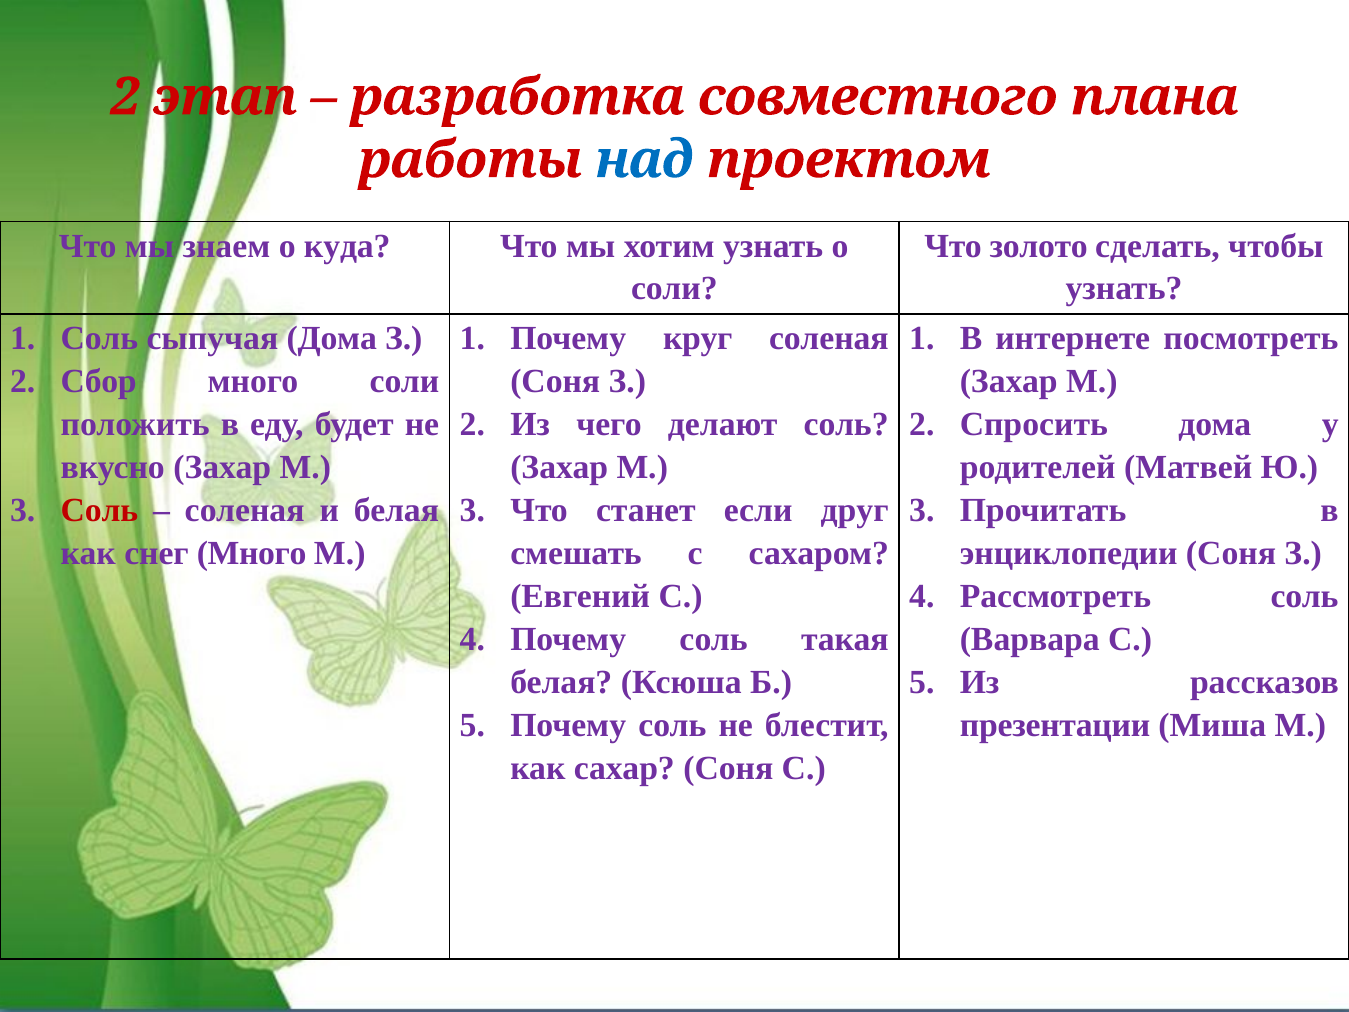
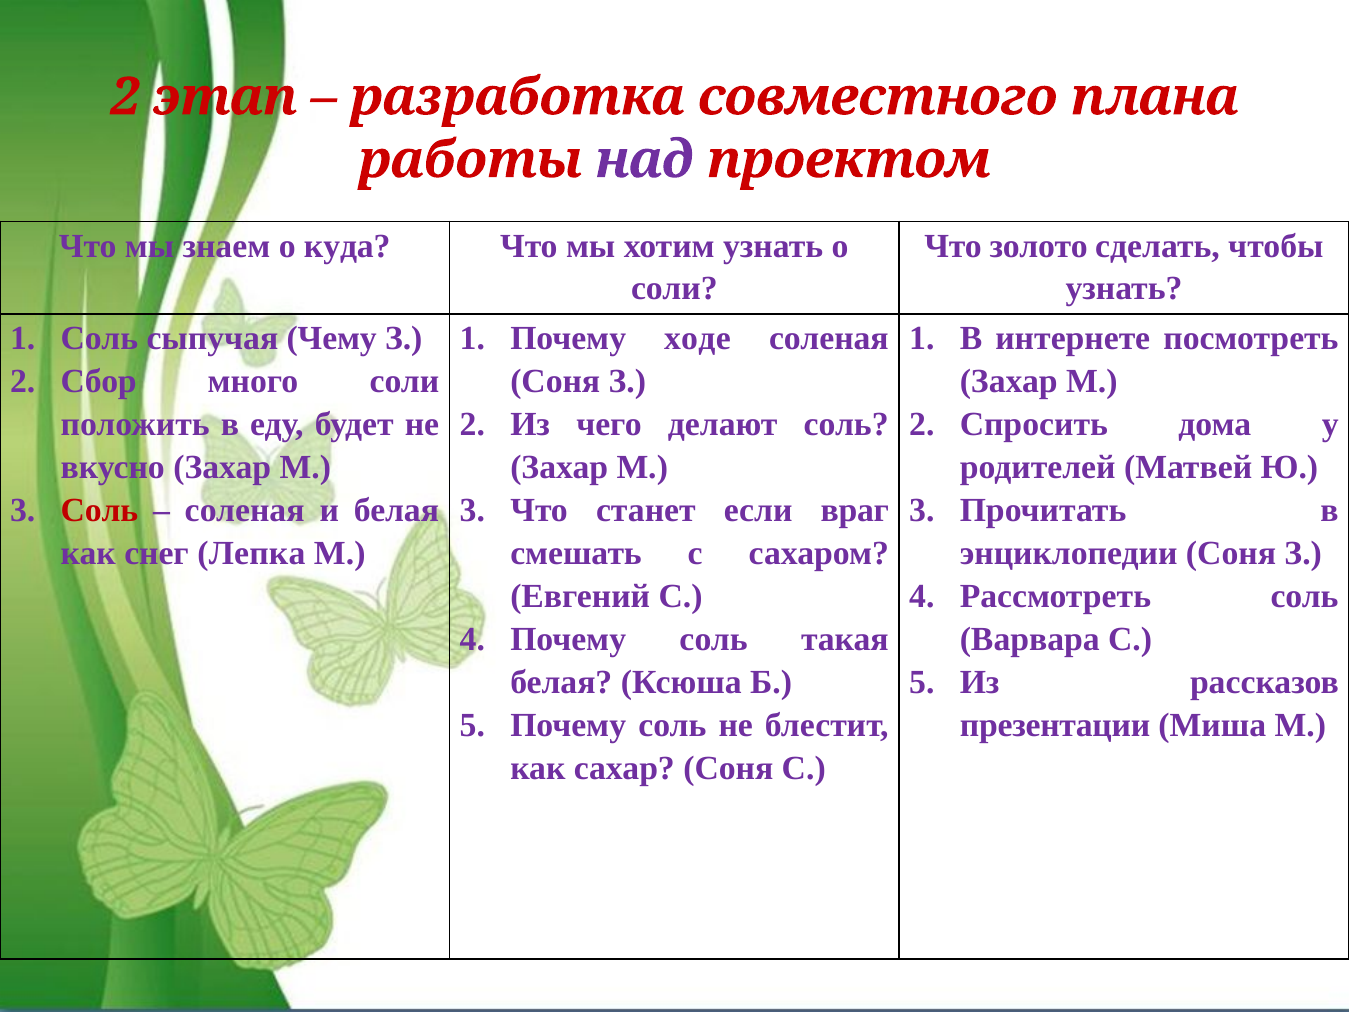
над colour: blue -> purple (644, 160)
сыпучая Дома: Дома -> Чему (332, 339)
круг: круг -> ходе (697, 339)
друг: друг -> враг (855, 510)
снег Много: Много -> Лепка (251, 553)
